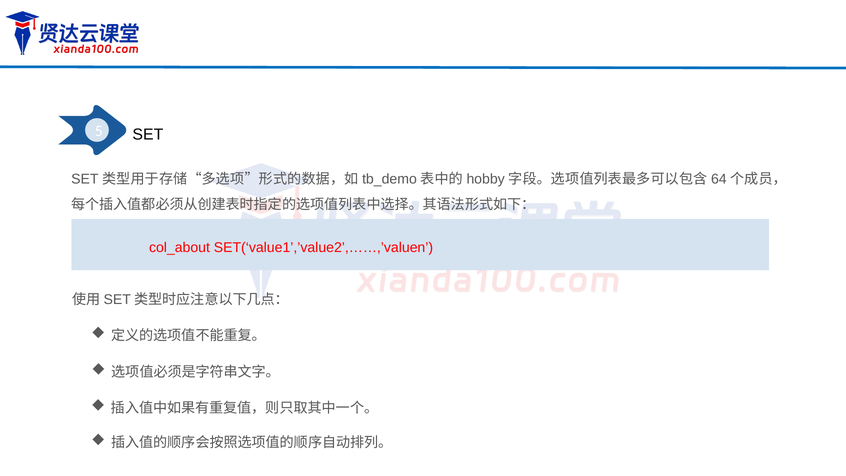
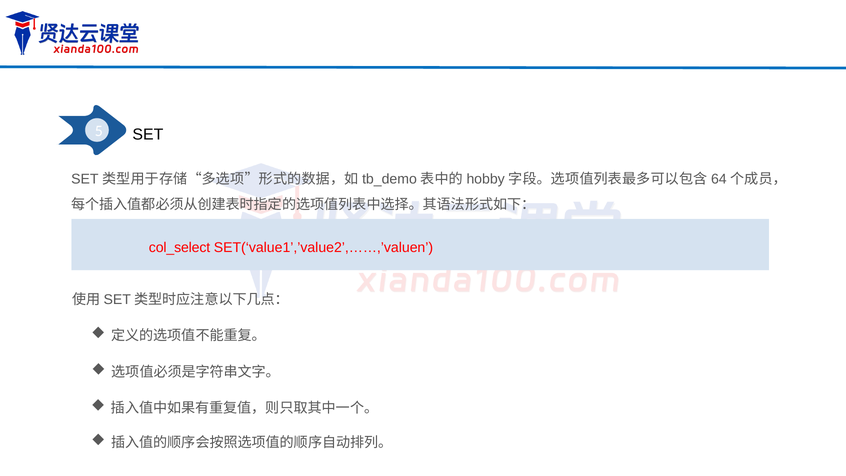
col_about: col_about -> col_select (180, 248)
